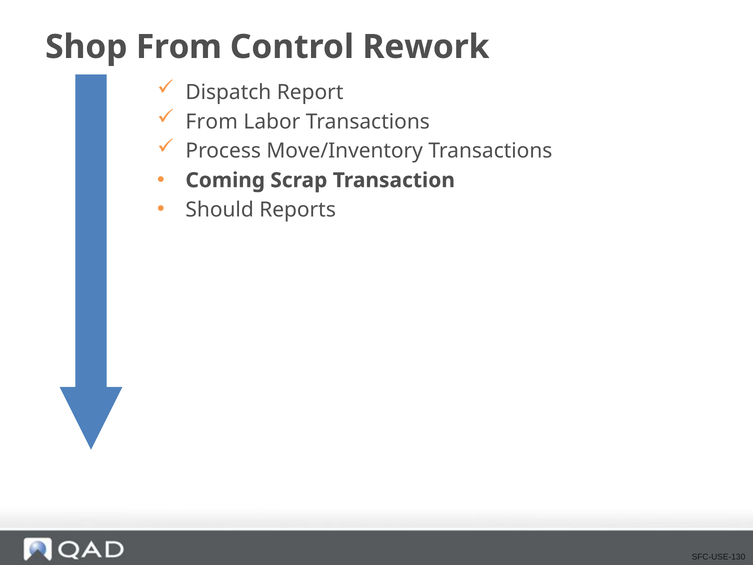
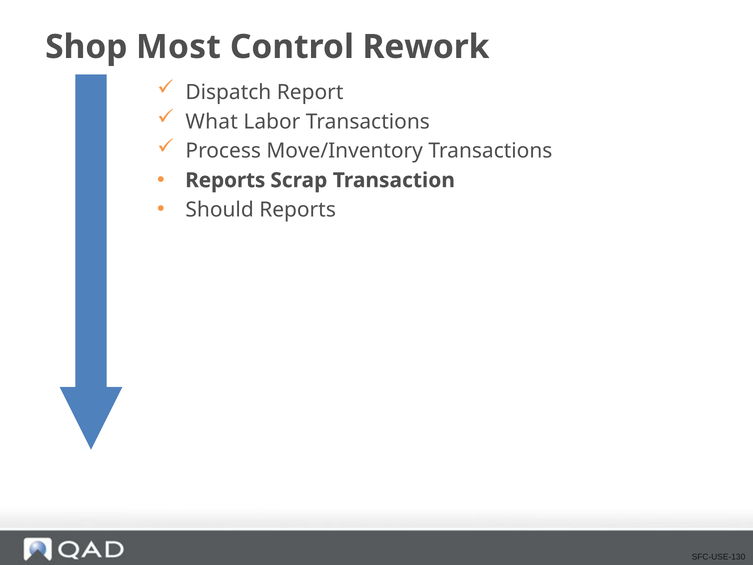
From: From -> Most (178, 47)
From: From -> What (212, 122)
Coming: Coming -> Reports (225, 180)
